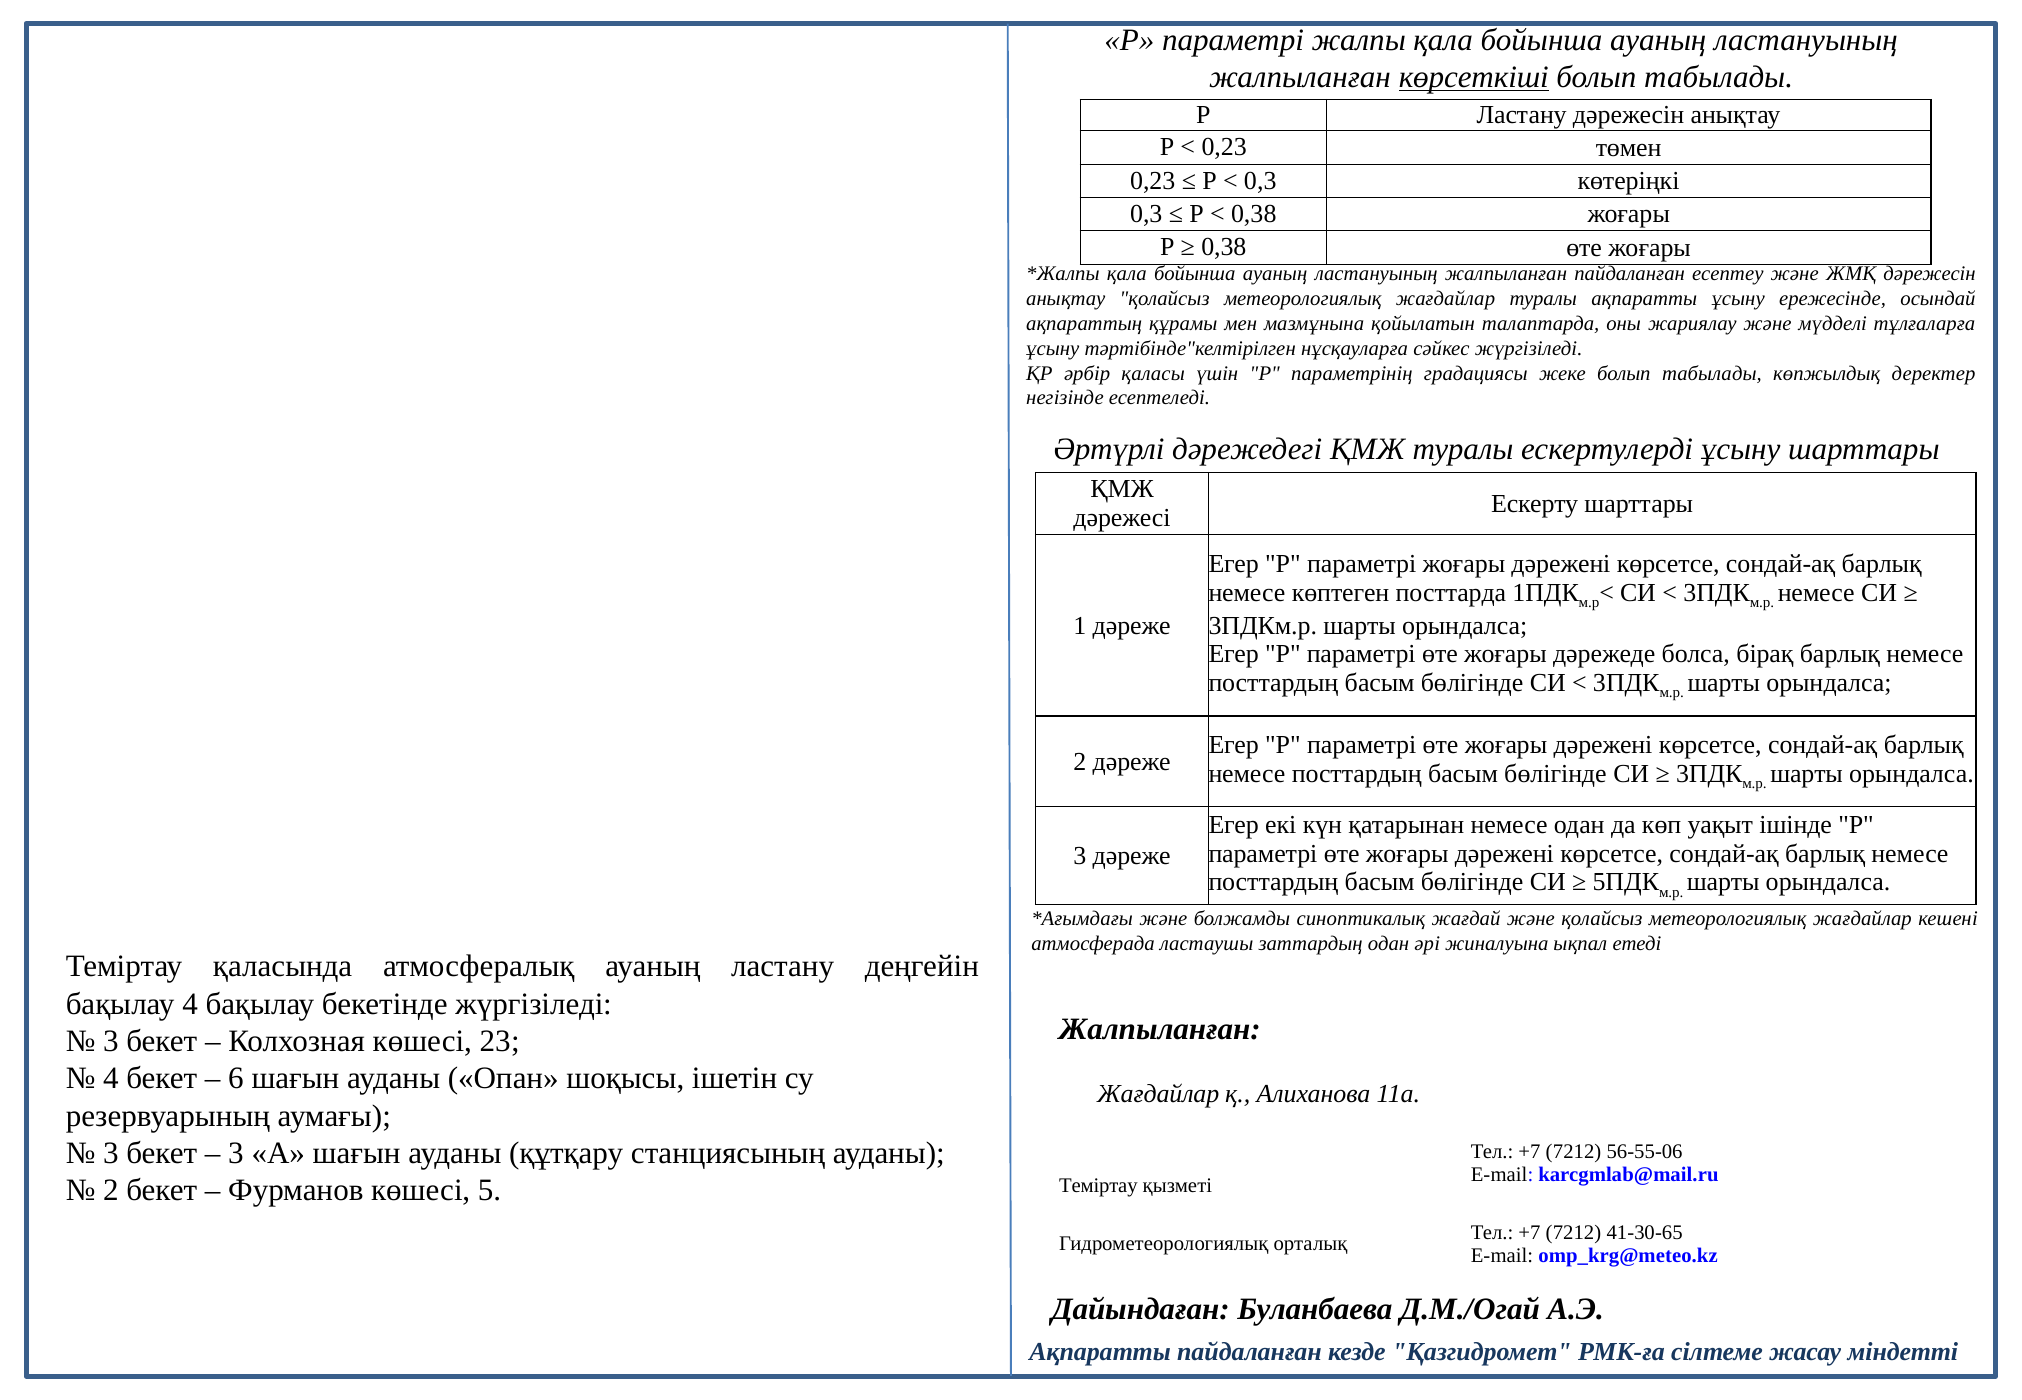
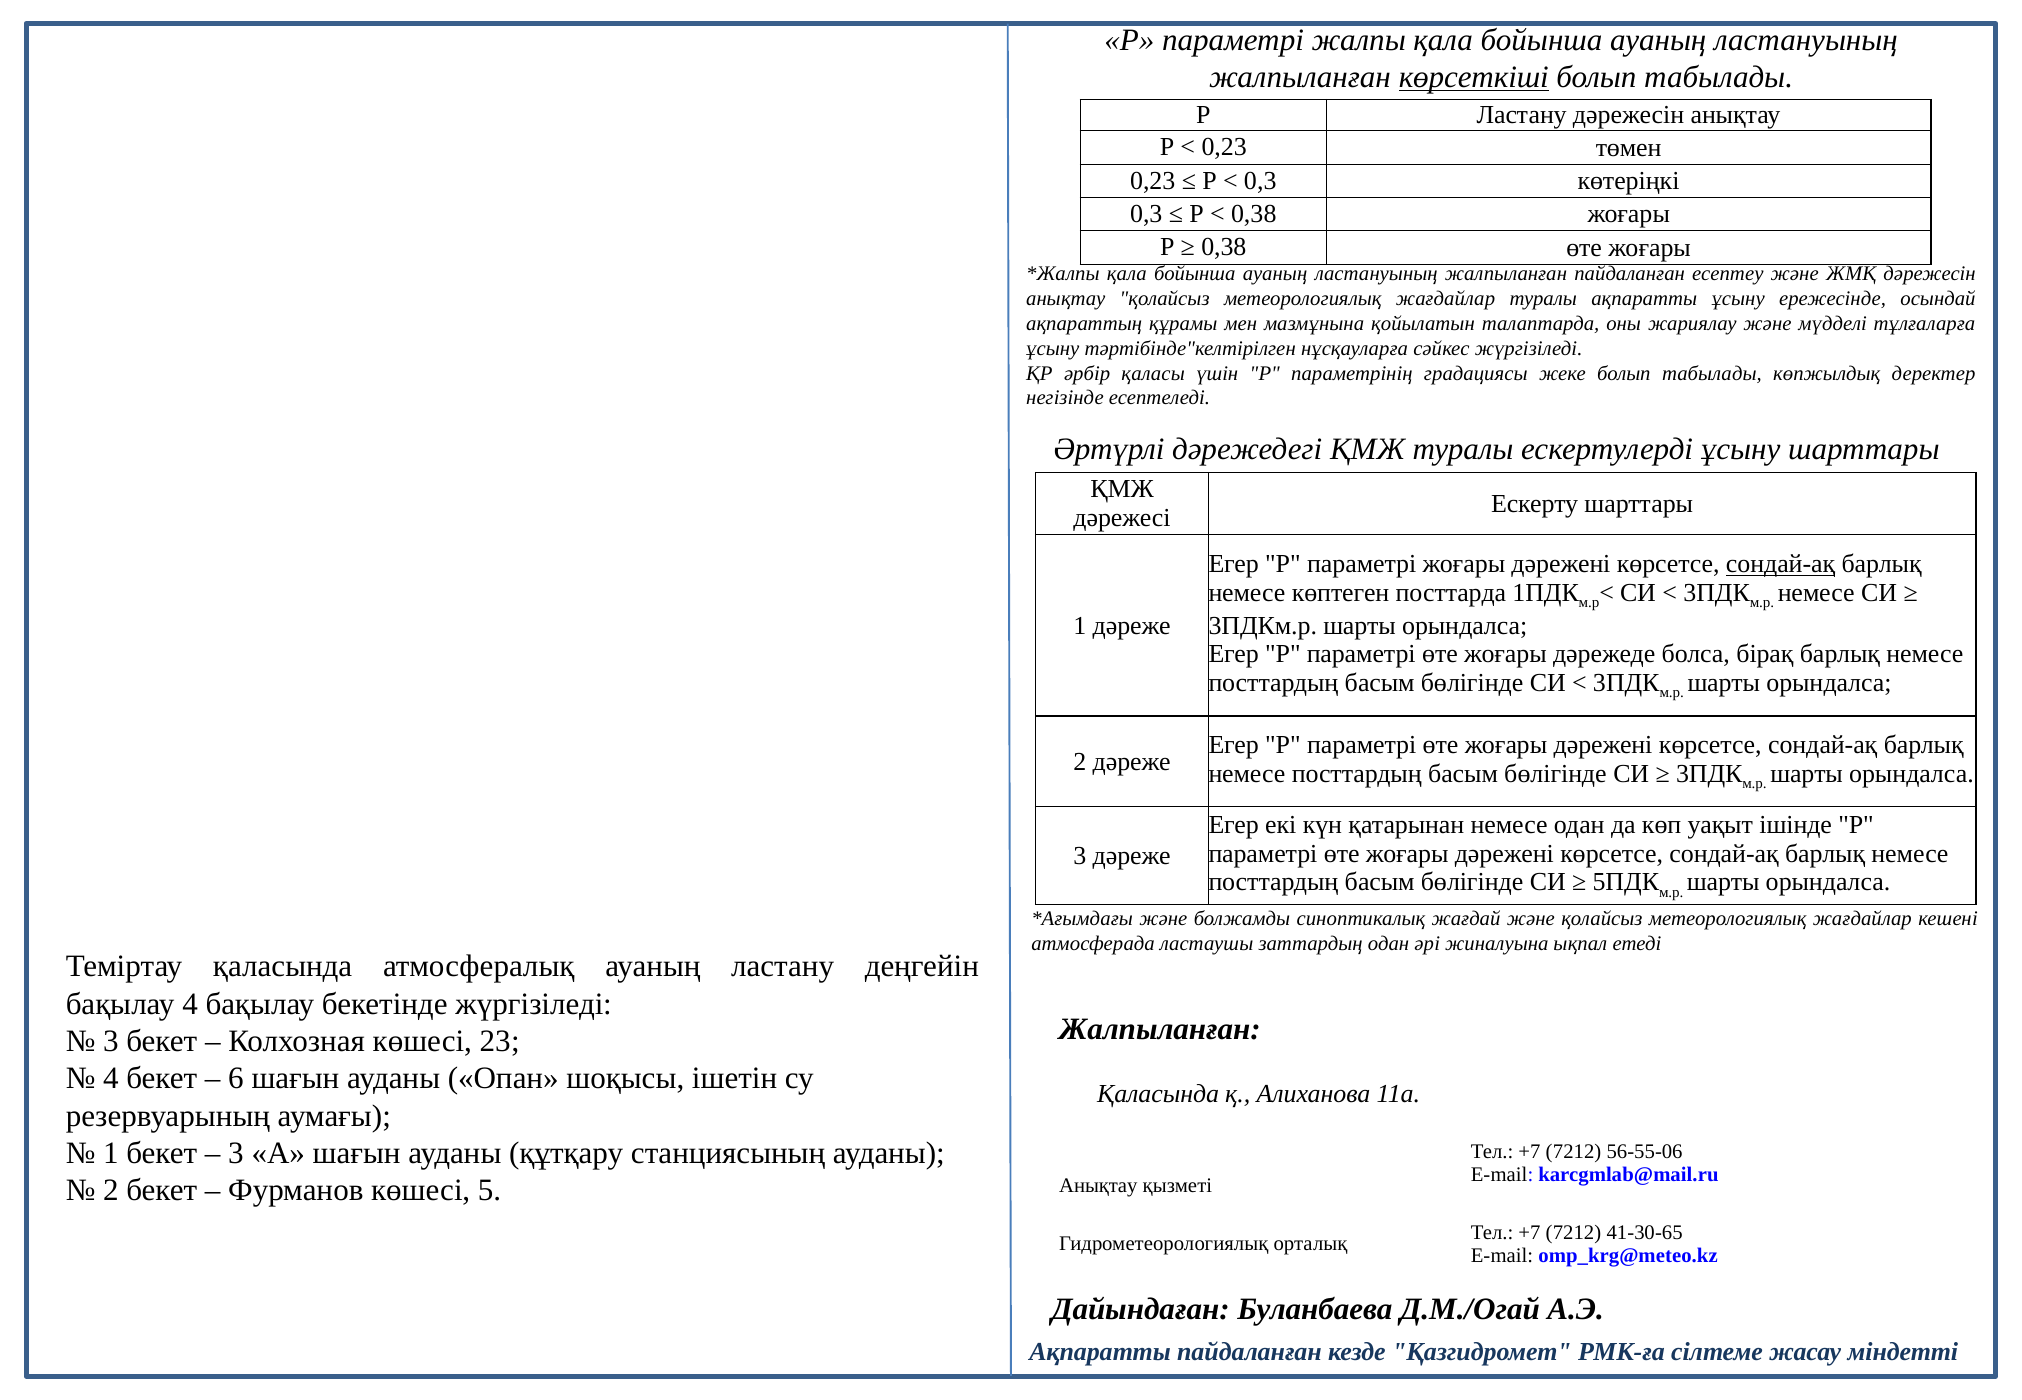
сондай-ақ underline: none -> present (1781, 564)
Жағдайлар: Жағдайлар -> Қаласында (1158, 1094)
3: 3 -> 1 (111, 1153)
Теміртау: Теміртау -> Анықтау (1098, 1186)
